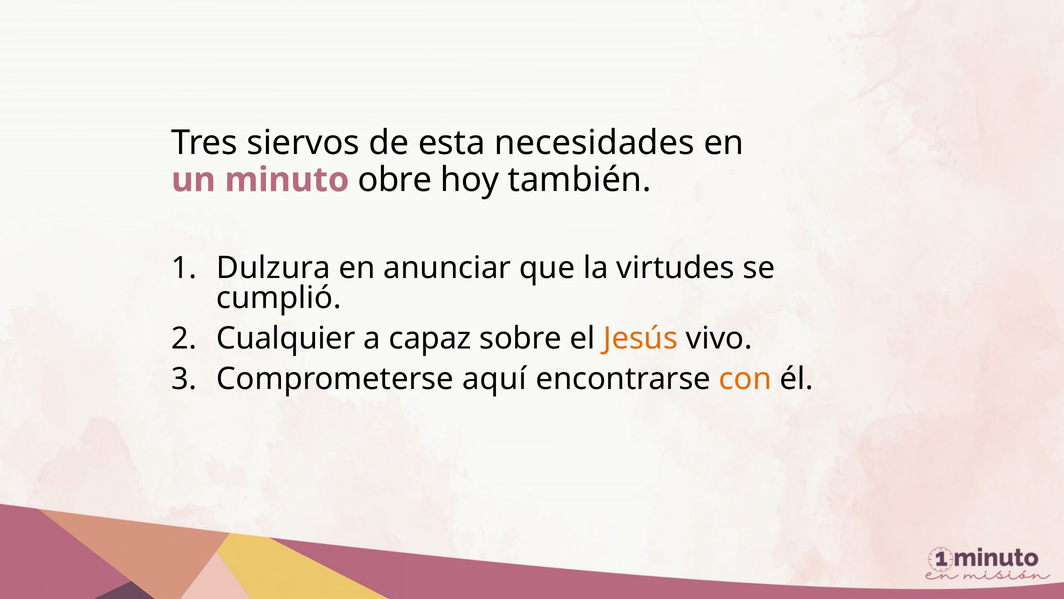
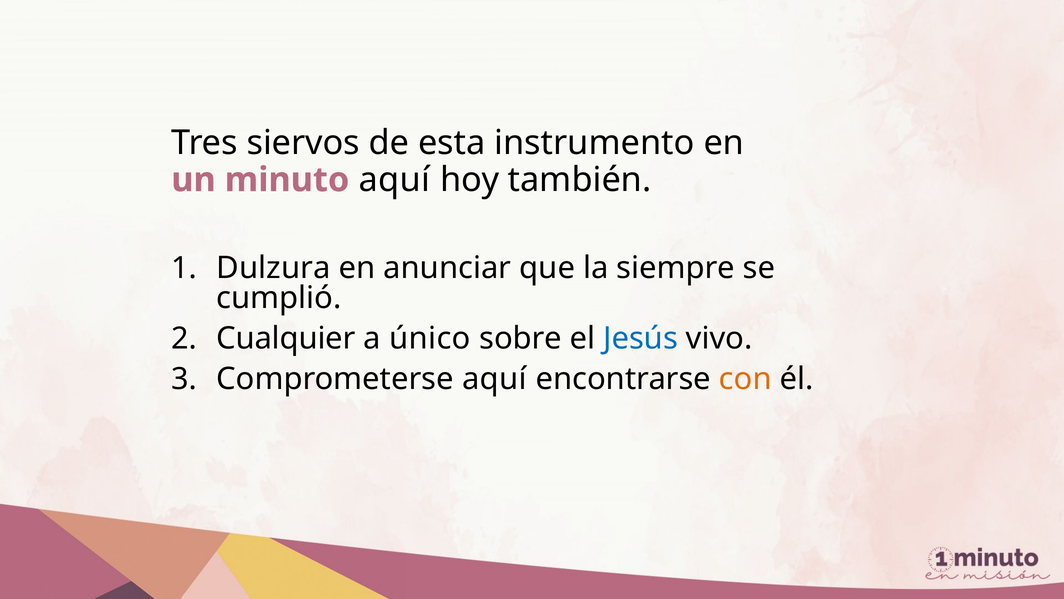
necesidades: necesidades -> instrumento (595, 143)
minuto obre: obre -> aquí (395, 180)
virtudes: virtudes -> siempre (676, 268)
capaz: capaz -> único (430, 338)
Jesús colour: orange -> blue (641, 338)
